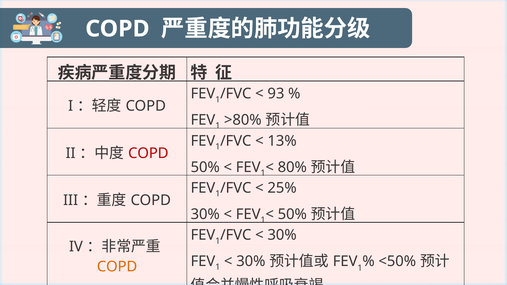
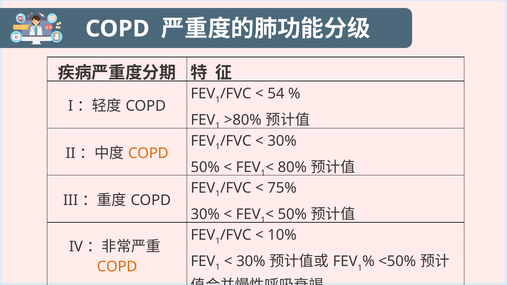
93: 93 -> 54 (276, 94)
13%: 13% -> 30% (282, 141)
COPD colour: red -> orange (148, 153)
25%: 25% -> 75% (282, 188)
30%: 30% -> 10% (282, 235)
